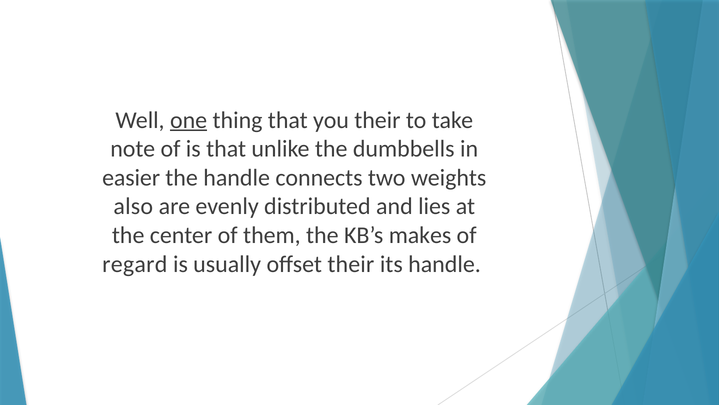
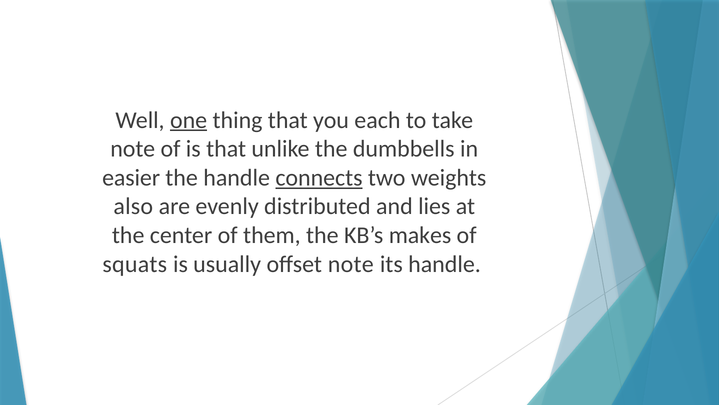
you their: their -> each (377, 120)
connects underline: none -> present (319, 177)
regard: regard -> squats (135, 264)
offset their: their -> note (351, 264)
